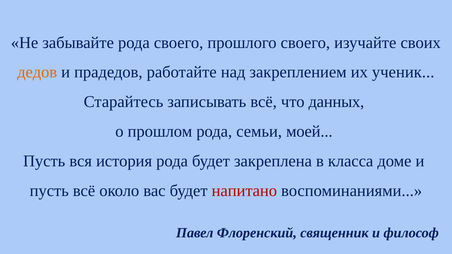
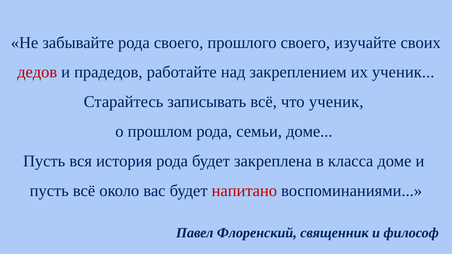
дедов colour: orange -> red (37, 72)
что данных: данных -> ученик (336, 102)
семьи моей: моей -> доме (309, 132)
